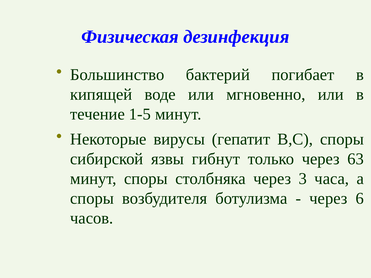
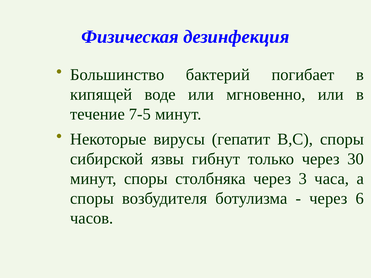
1-5: 1-5 -> 7-5 (140, 114)
63: 63 -> 30 (356, 159)
